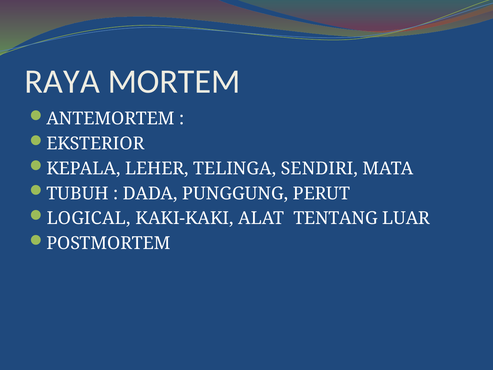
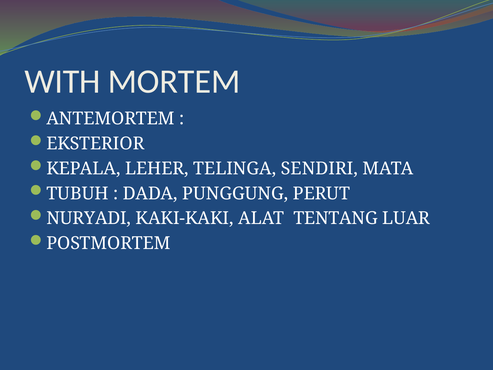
RAYA: RAYA -> WITH (62, 81)
LOGICAL: LOGICAL -> NURYADI (89, 218)
